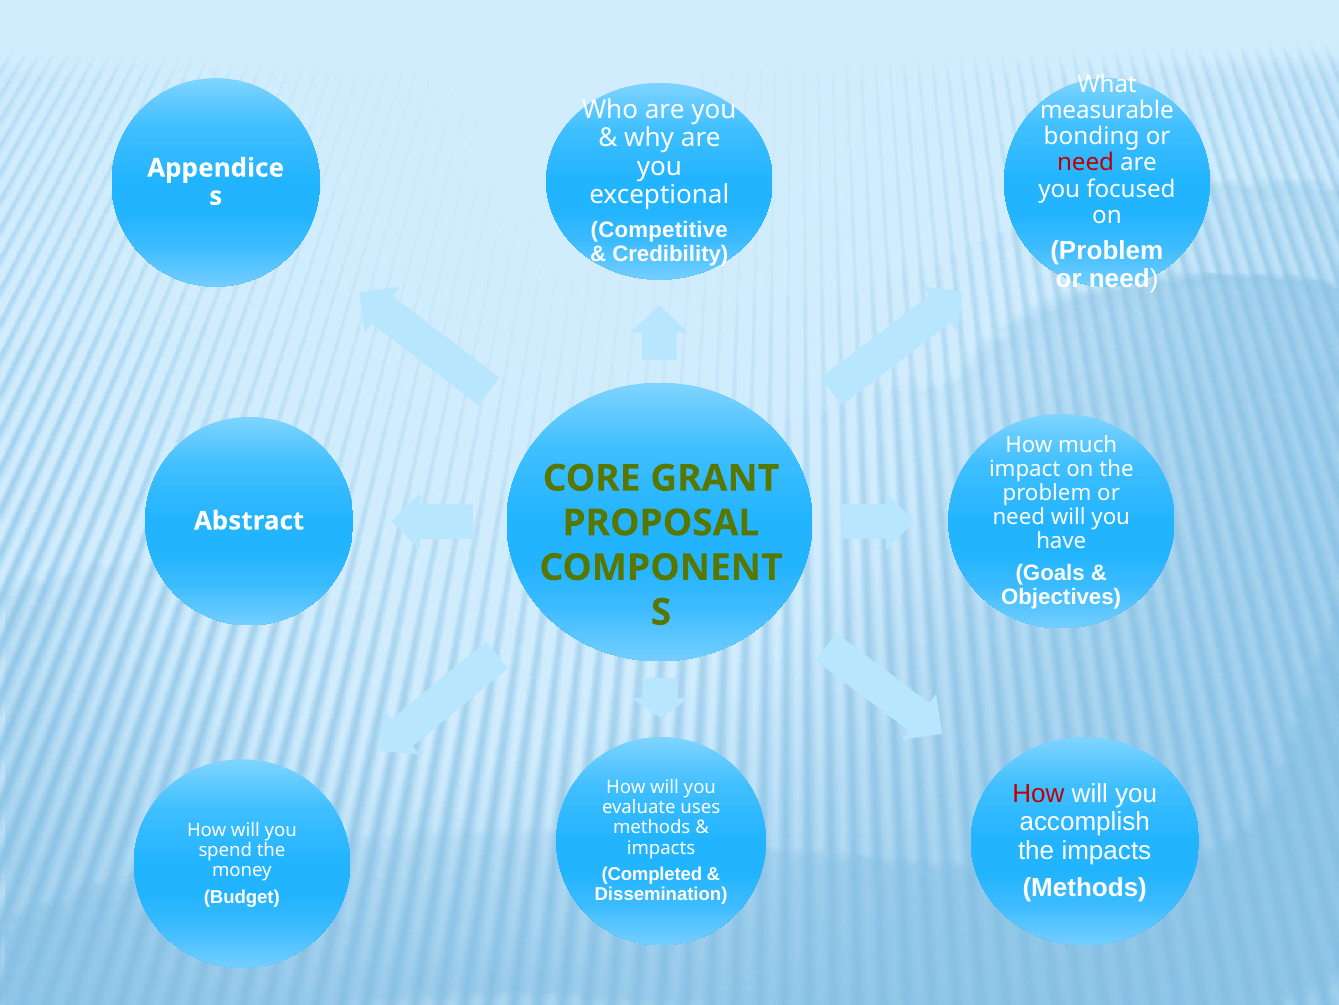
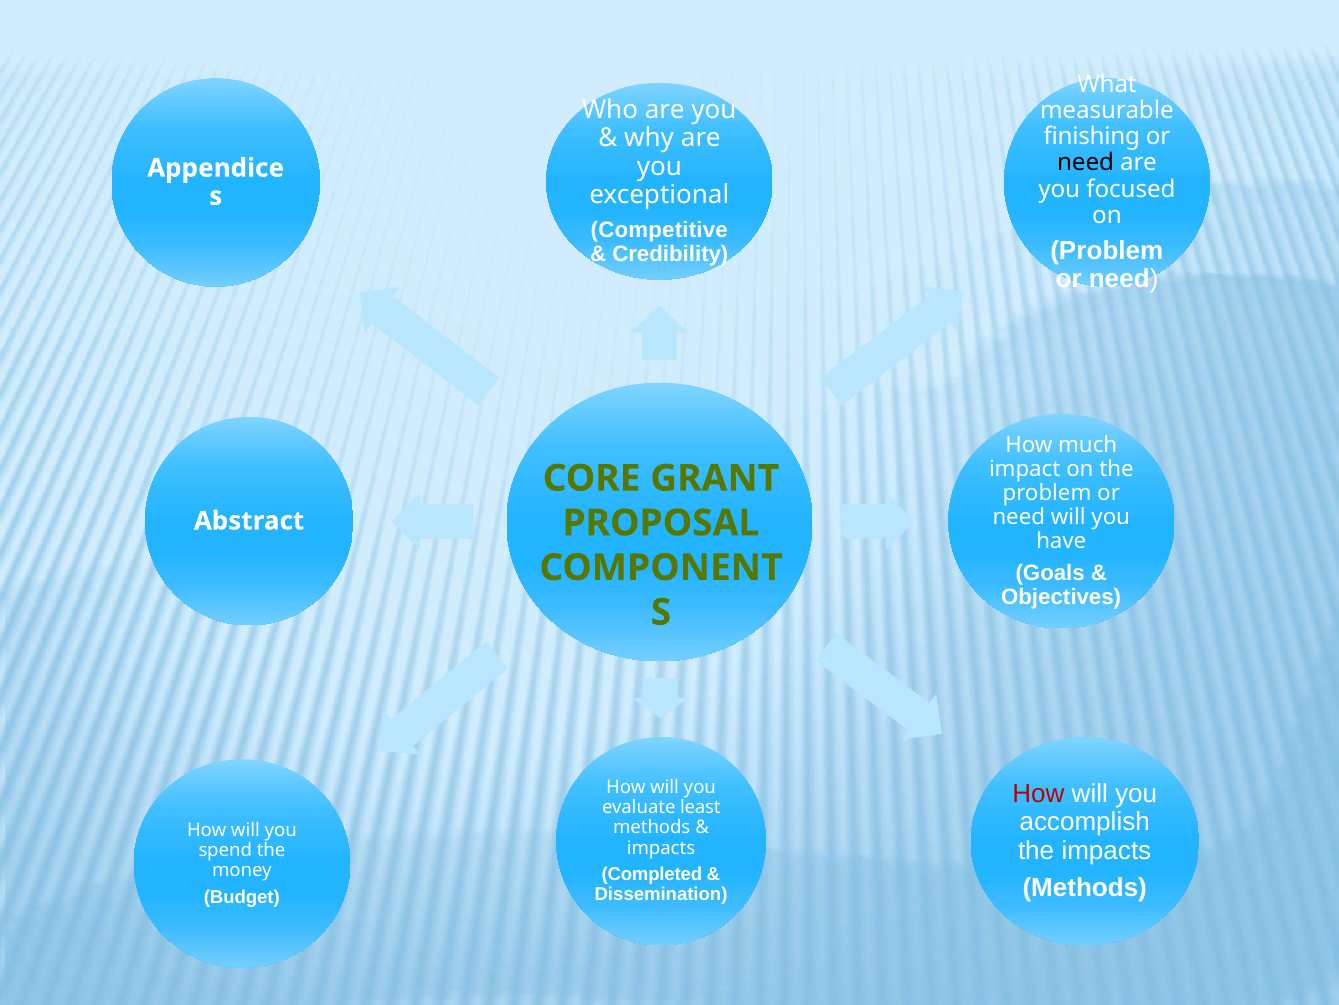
bonding: bonding -> finishing (1092, 137)
need colour: red -> black (1086, 163)
uses: uses -> least (700, 807)
